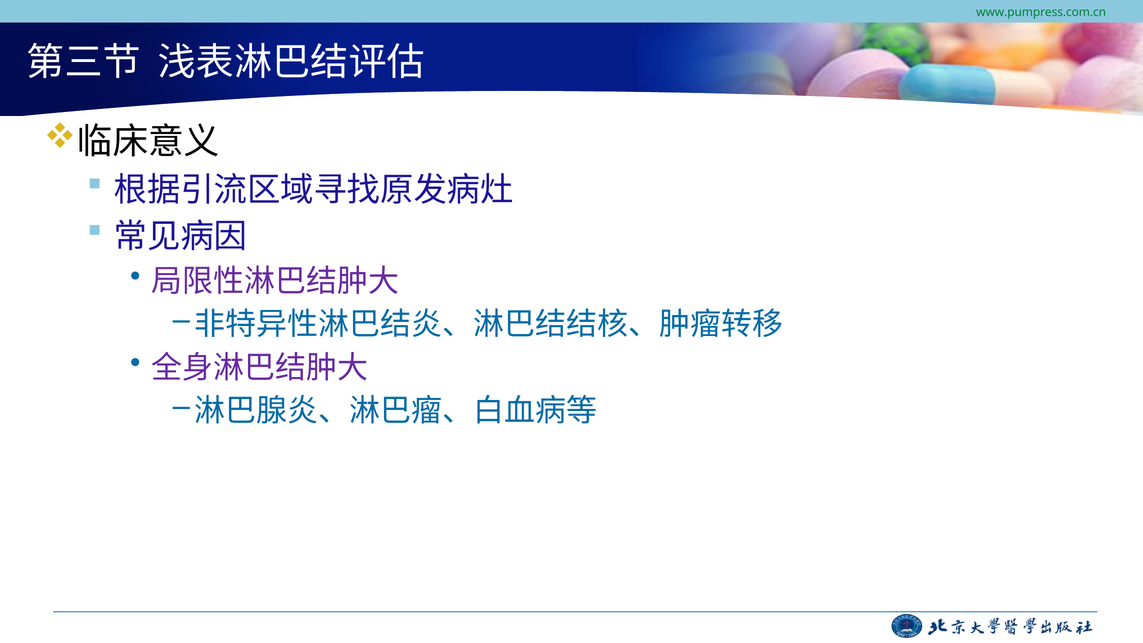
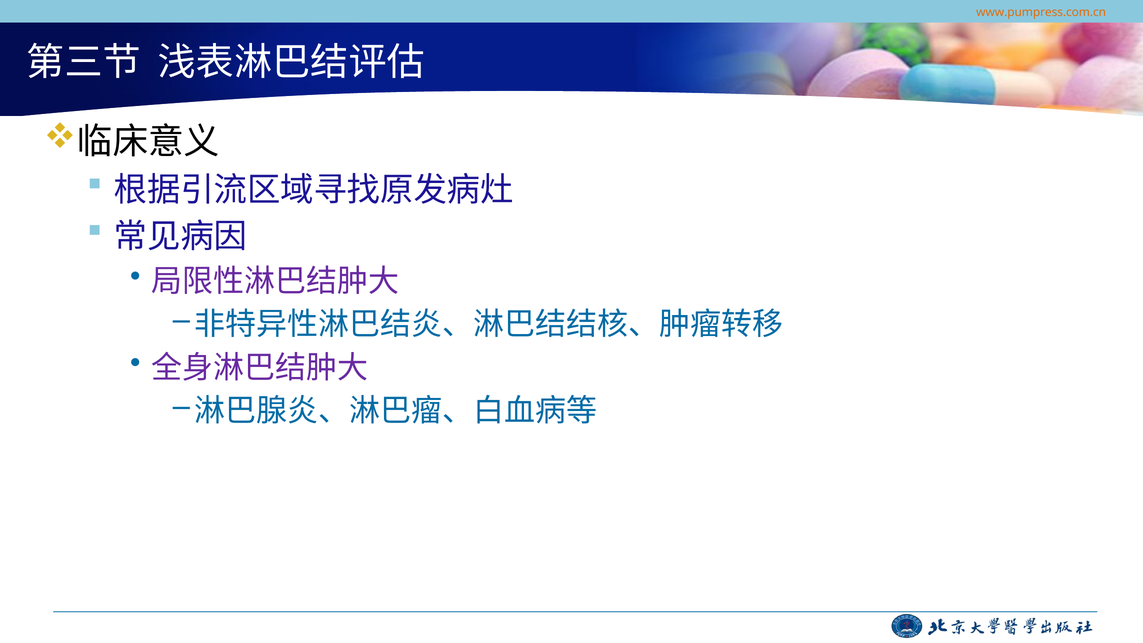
www.pumpress.com.cn colour: green -> orange (1041, 12)
